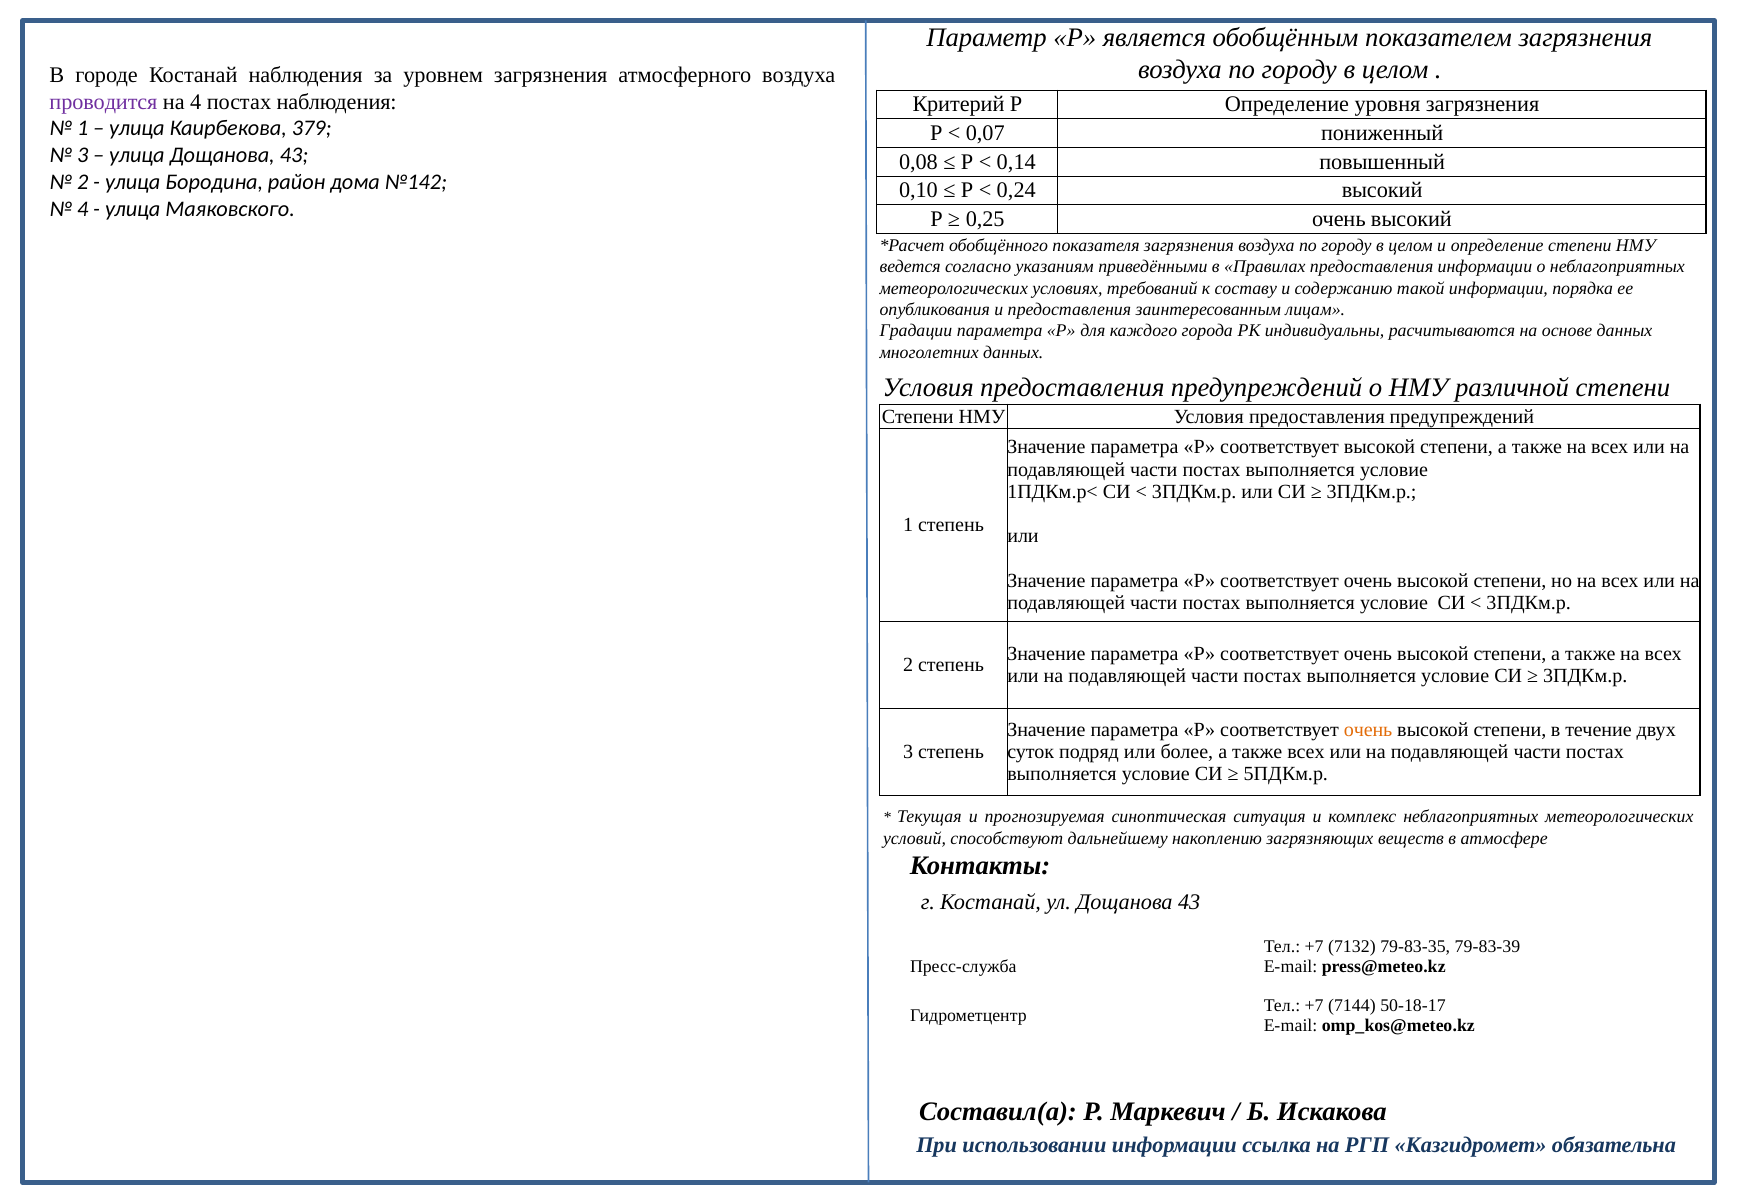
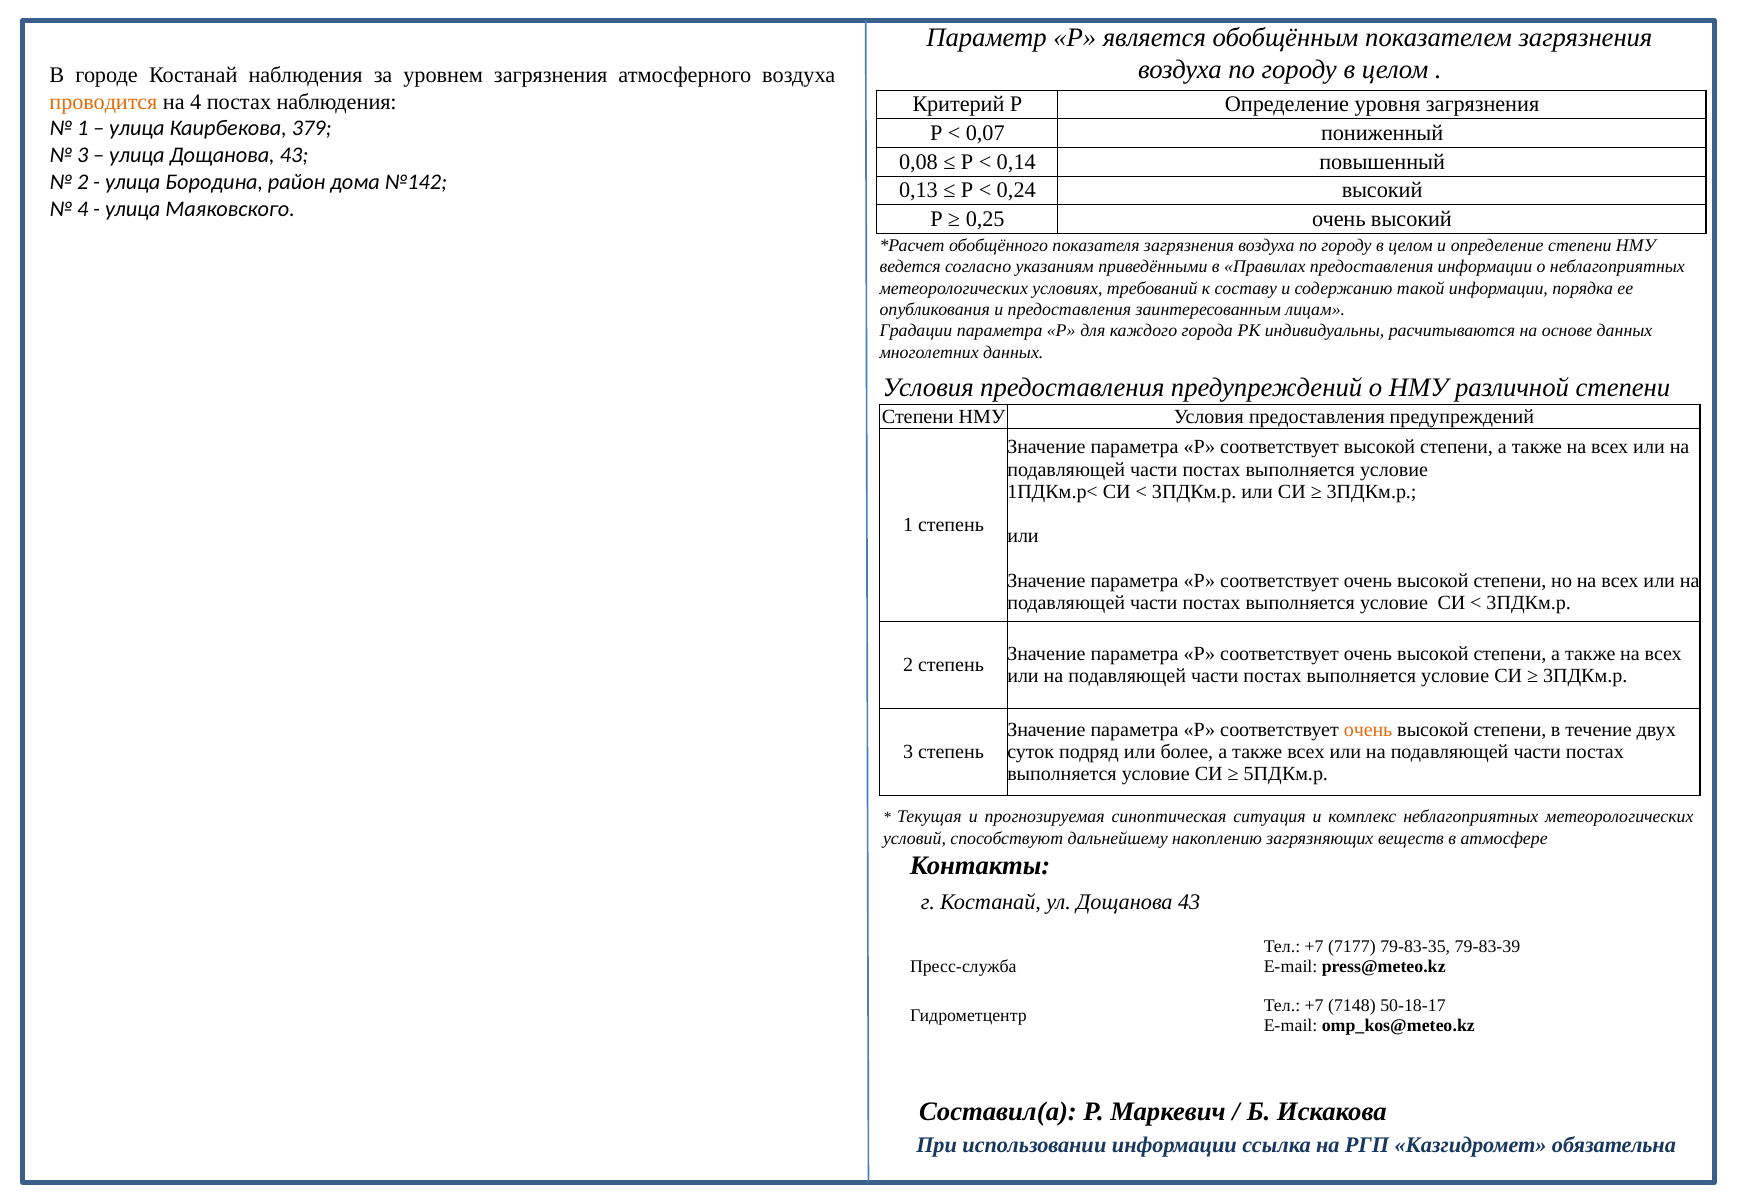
проводится colour: purple -> orange (103, 102)
0,10: 0,10 -> 0,13 (918, 190)
7132: 7132 -> 7177 (1352, 947)
7144: 7144 -> 7148 (1352, 1006)
